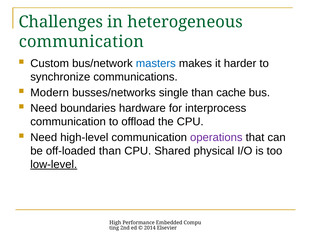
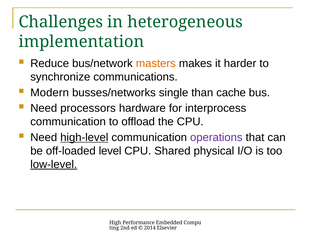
communication: communication -> implementation (81, 42)
Custom: Custom -> Reduce (50, 64)
masters colour: blue -> orange (156, 64)
boundaries: boundaries -> processors (88, 108)
high-level underline: none -> present (84, 138)
off-loaded than: than -> level (110, 151)
